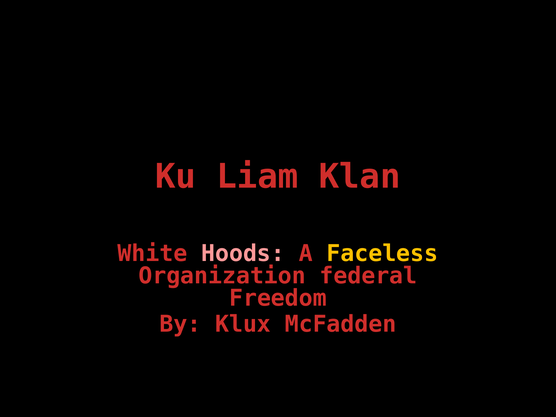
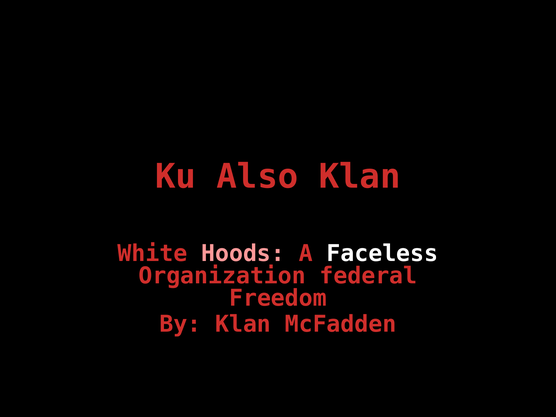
Liam: Liam -> Also (257, 177)
Faceless colour: yellow -> white (382, 254)
By Klux: Klux -> Klan (243, 324)
